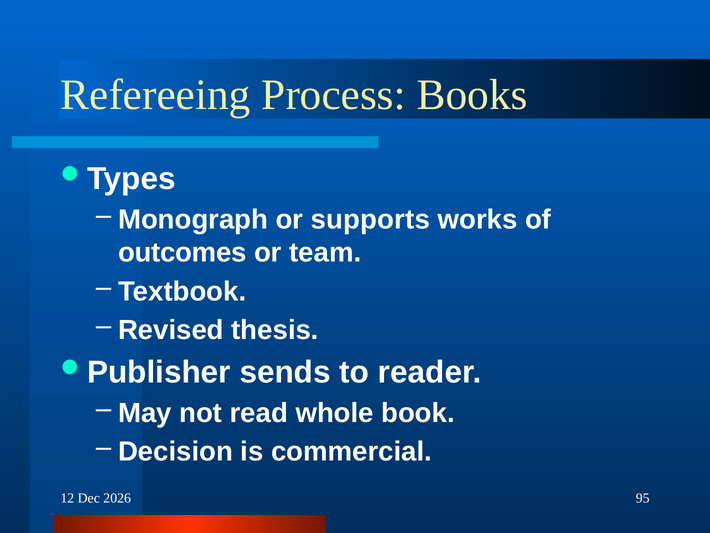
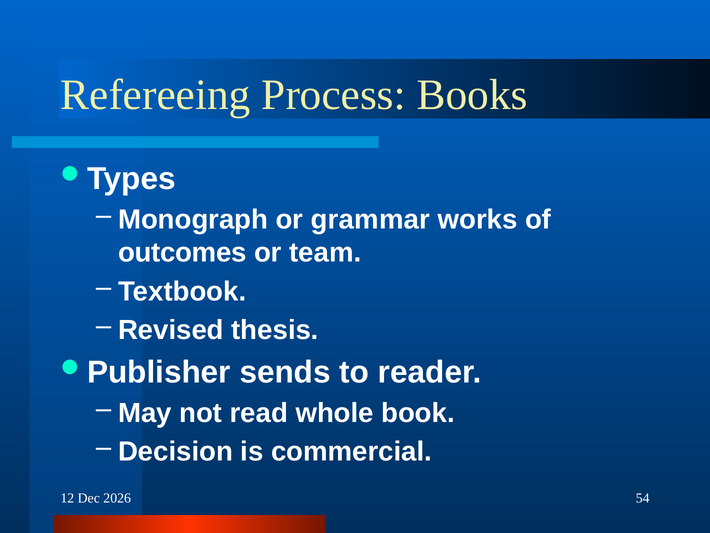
supports: supports -> grammar (370, 219)
95: 95 -> 54 (643, 498)
